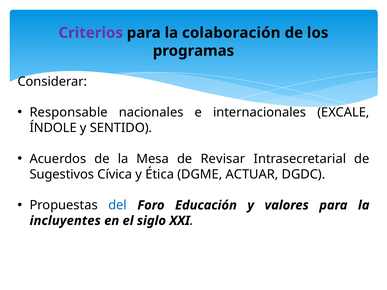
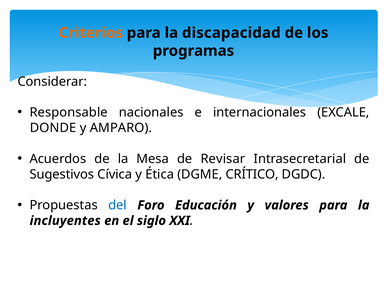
Criterios colour: purple -> orange (91, 33)
colaboración: colaboración -> discapacidad (231, 33)
ÍNDOLE: ÍNDOLE -> DONDE (53, 128)
SENTIDO: SENTIDO -> AMPARO (121, 128)
ACTUAR: ACTUAR -> CRÍTICO (252, 174)
